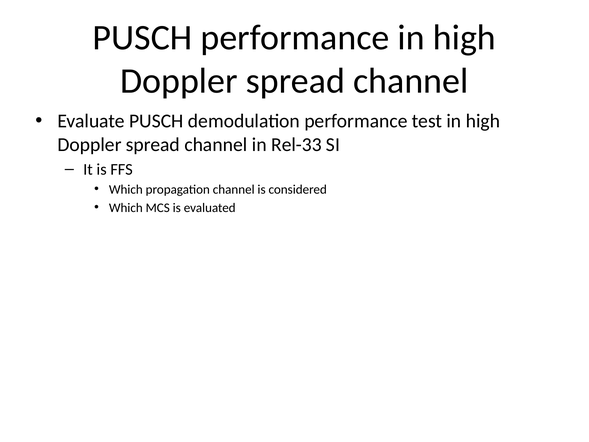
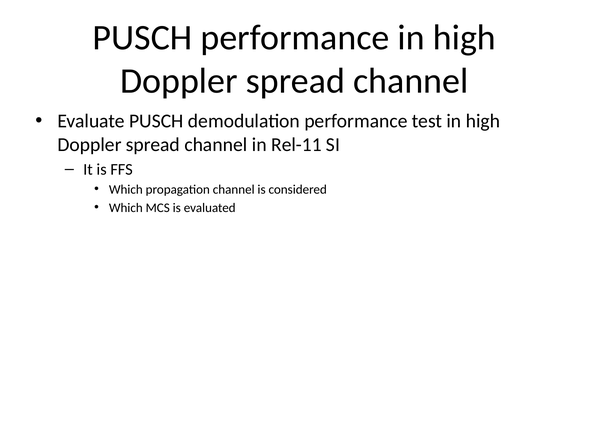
Rel-33: Rel-33 -> Rel-11 (296, 145)
